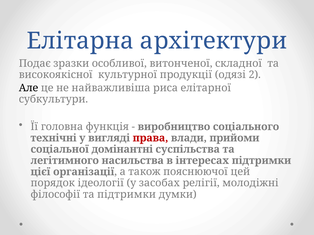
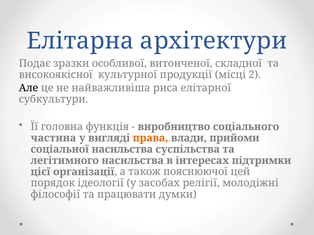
одязі: одязі -> місці (230, 75)
технічні: технічні -> частина (53, 138)
права colour: red -> orange (150, 138)
соціальної домінантні: домінантні -> насильства (122, 150)
та підтримки: підтримки -> працювати (127, 195)
